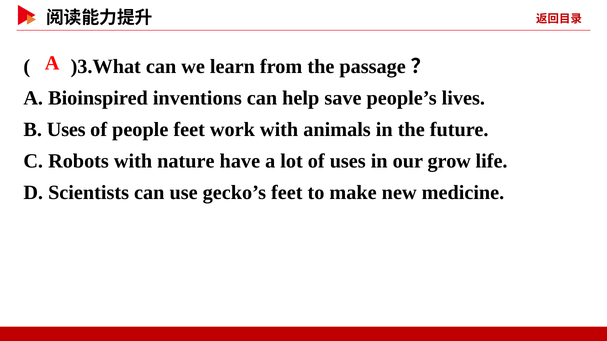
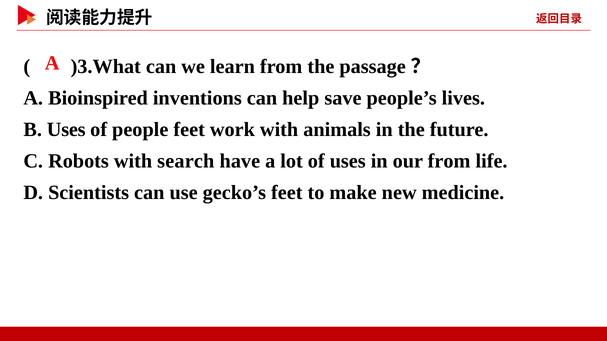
nature: nature -> search (186, 161)
our grow: grow -> from (449, 161)
